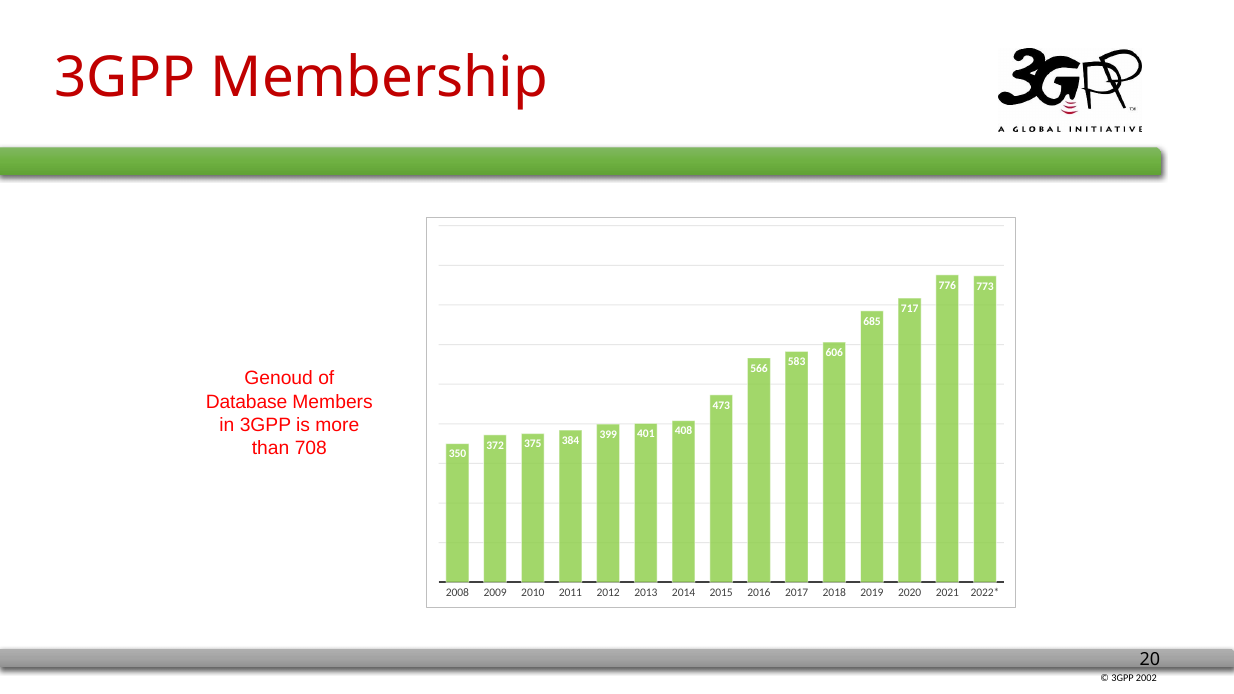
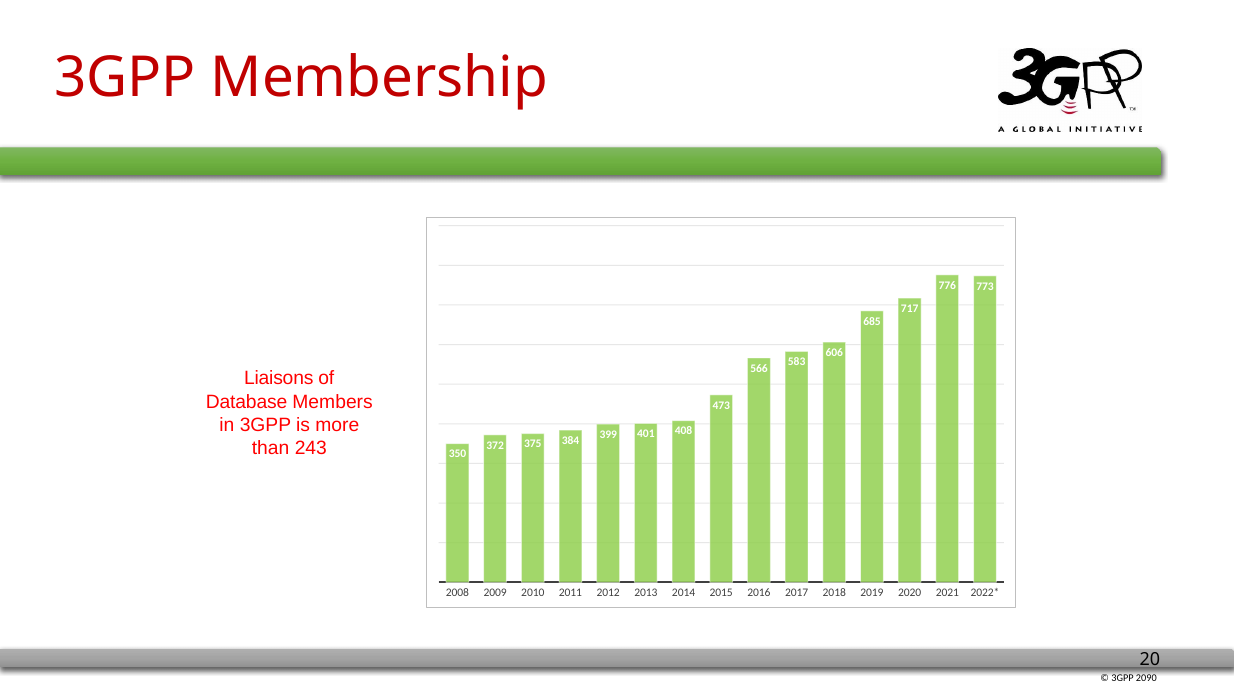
Genoud: Genoud -> Liaisons (279, 379)
708: 708 -> 243 (311, 448)
2002: 2002 -> 2090 (1146, 679)
